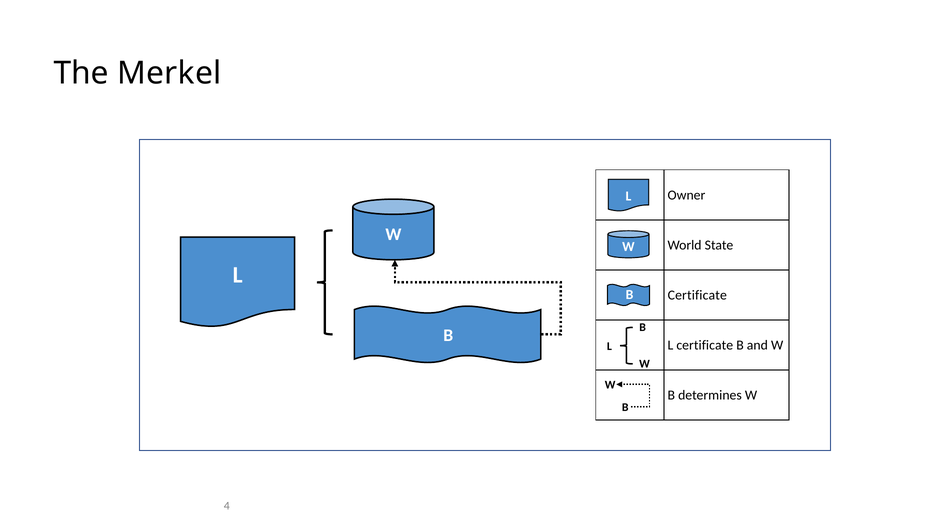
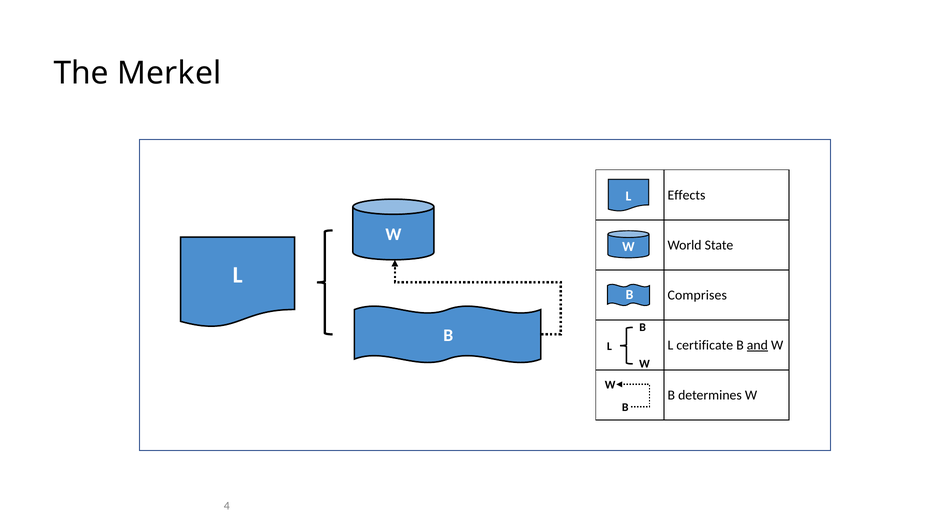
Owner: Owner -> Effects (686, 195)
Certificate: Certificate -> Comprises (697, 295)
and underline: none -> present (757, 345)
